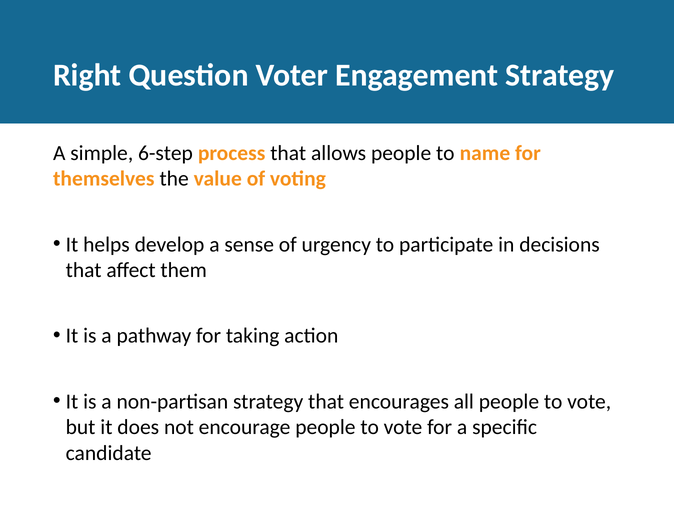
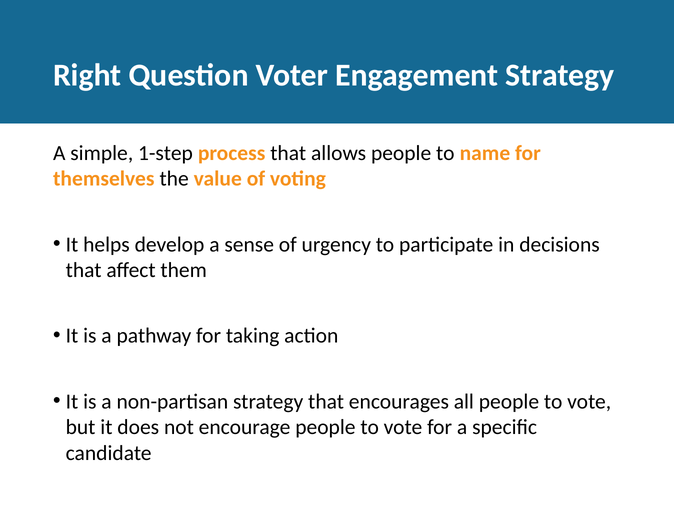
6-step: 6-step -> 1-step (165, 153)
